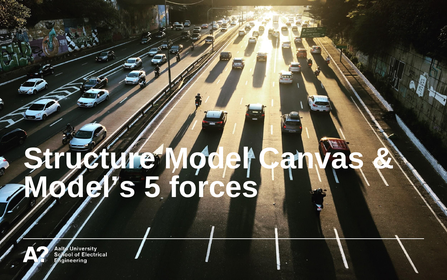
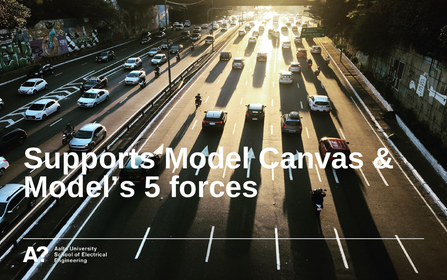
Structure: Structure -> Supports (90, 158)
